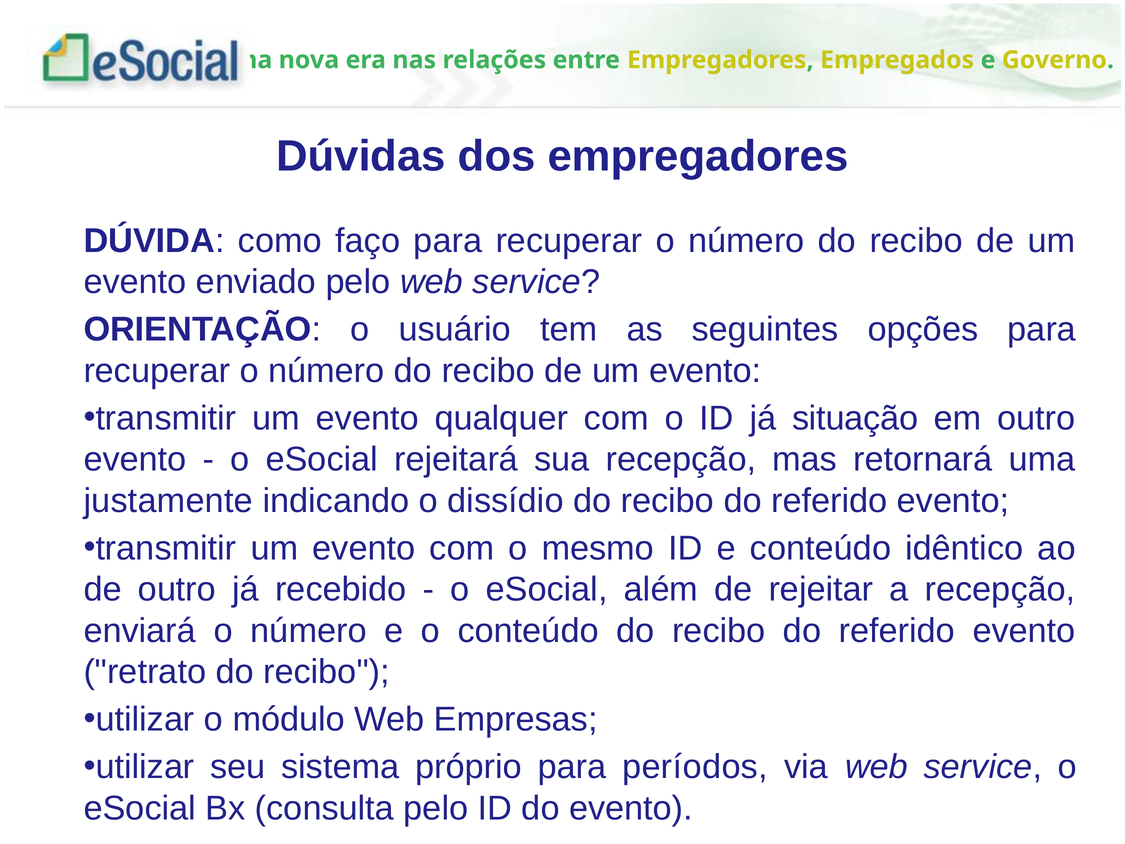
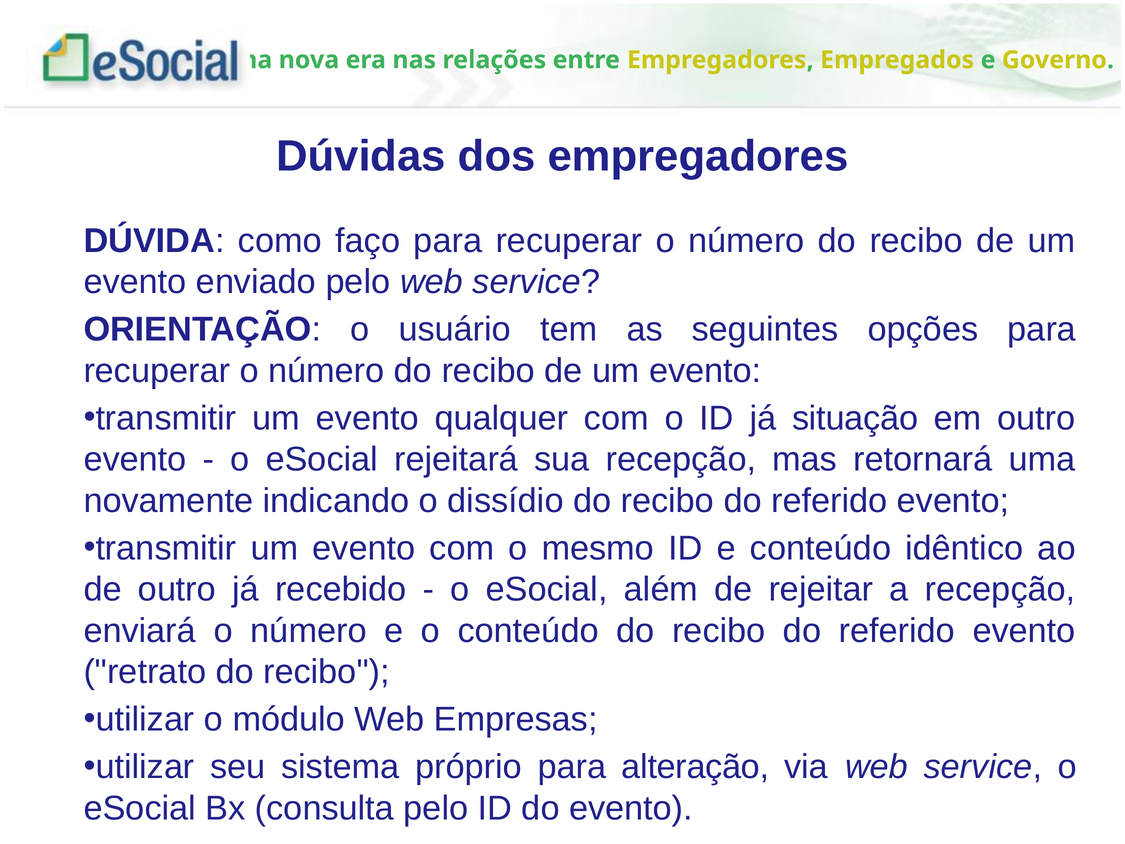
justamente: justamente -> novamente (168, 501)
períodos: períodos -> alteração (695, 767)
